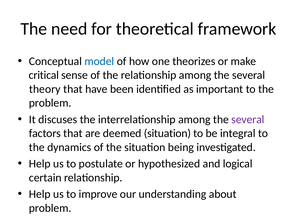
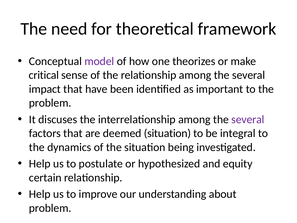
model colour: blue -> purple (99, 61)
theory: theory -> impact (45, 89)
logical: logical -> equity (238, 164)
